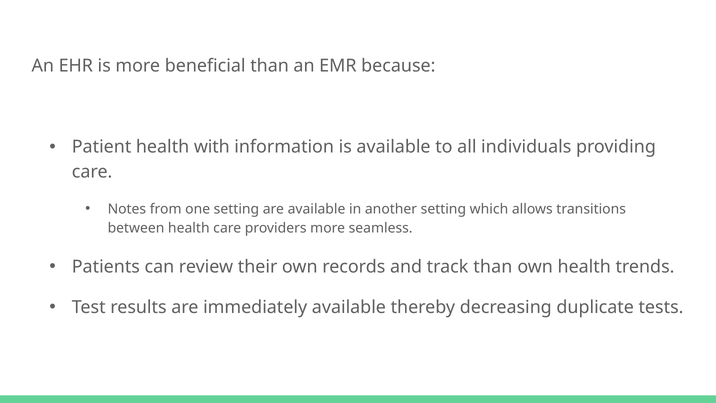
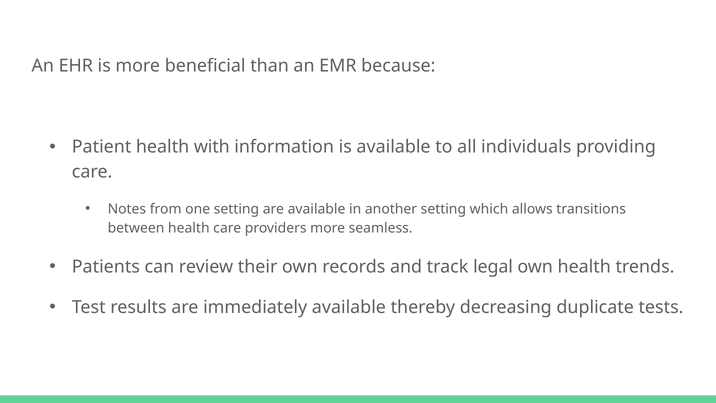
track than: than -> legal (493, 267)
